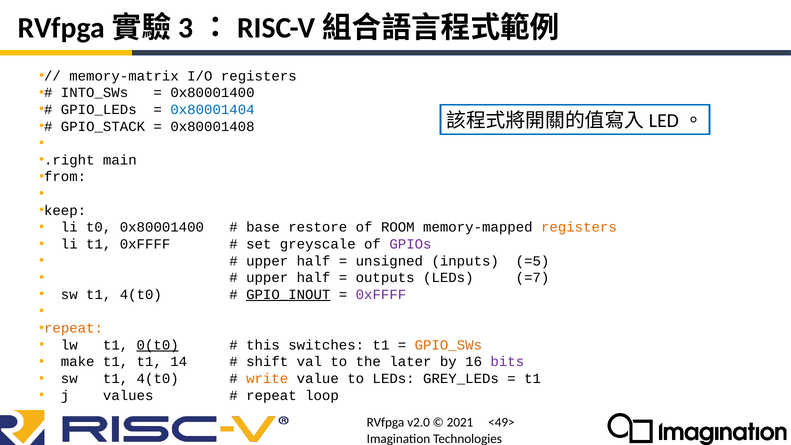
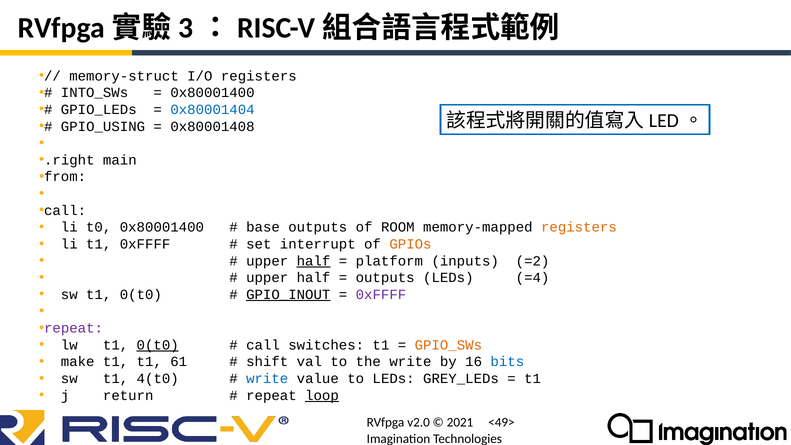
memory-matrix: memory-matrix -> memory-struct (124, 76)
GPIO_STACK: GPIO_STACK -> GPIO_USING (103, 126)
keep: keep -> call (65, 210)
base restore: restore -> outputs (318, 227)
greyscale: greyscale -> interrupt (318, 244)
GPIOs colour: purple -> orange (410, 244)
half underline: none -> present (314, 261)
unsigned: unsigned -> platform (389, 261)
=5: =5 -> =2 (533, 261)
=7: =7 -> =4 (533, 278)
4(t0: 4(t0 -> 0(t0 (141, 295)
repeat colour: orange -> purple (74, 328)
this: this -> call (263, 345)
14: 14 -> 61 (179, 362)
the later: later -> write (410, 362)
bits colour: purple -> blue (507, 362)
write colour: orange -> blue (267, 379)
values: values -> return (128, 395)
loop underline: none -> present (322, 395)
